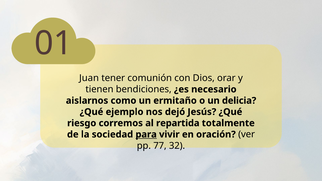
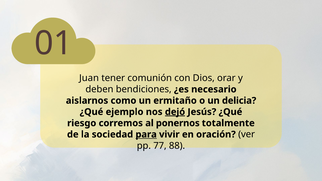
tienen: tienen -> deben (99, 89)
dejó underline: none -> present (175, 112)
repartida: repartida -> ponernos (178, 123)
32: 32 -> 88 (177, 146)
